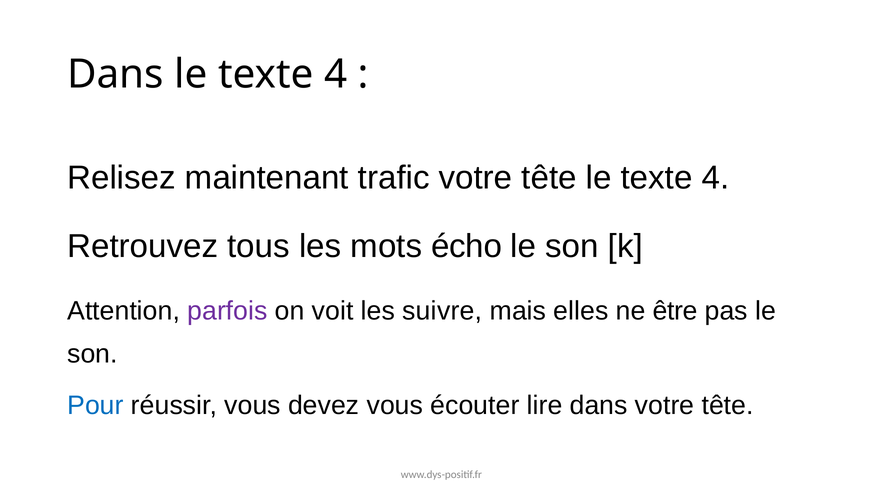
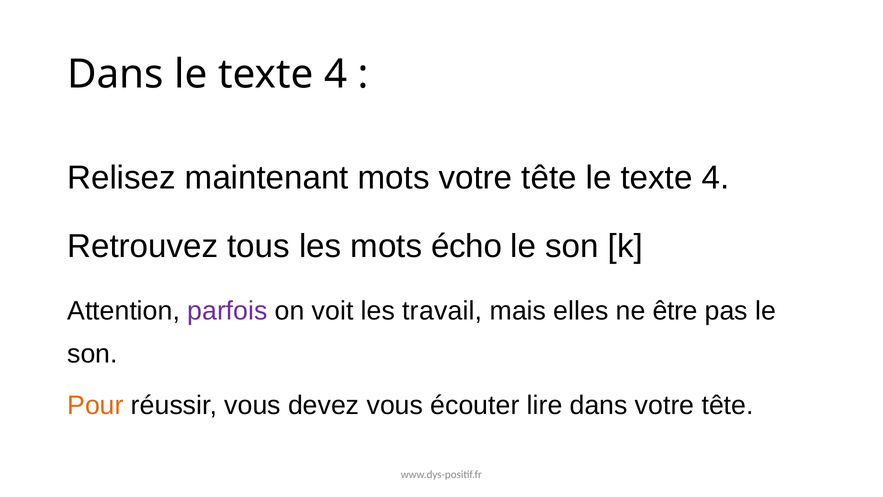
maintenant trafic: trafic -> mots (394, 178)
suivre: suivre -> travail (442, 311)
Pour colour: blue -> orange (95, 405)
